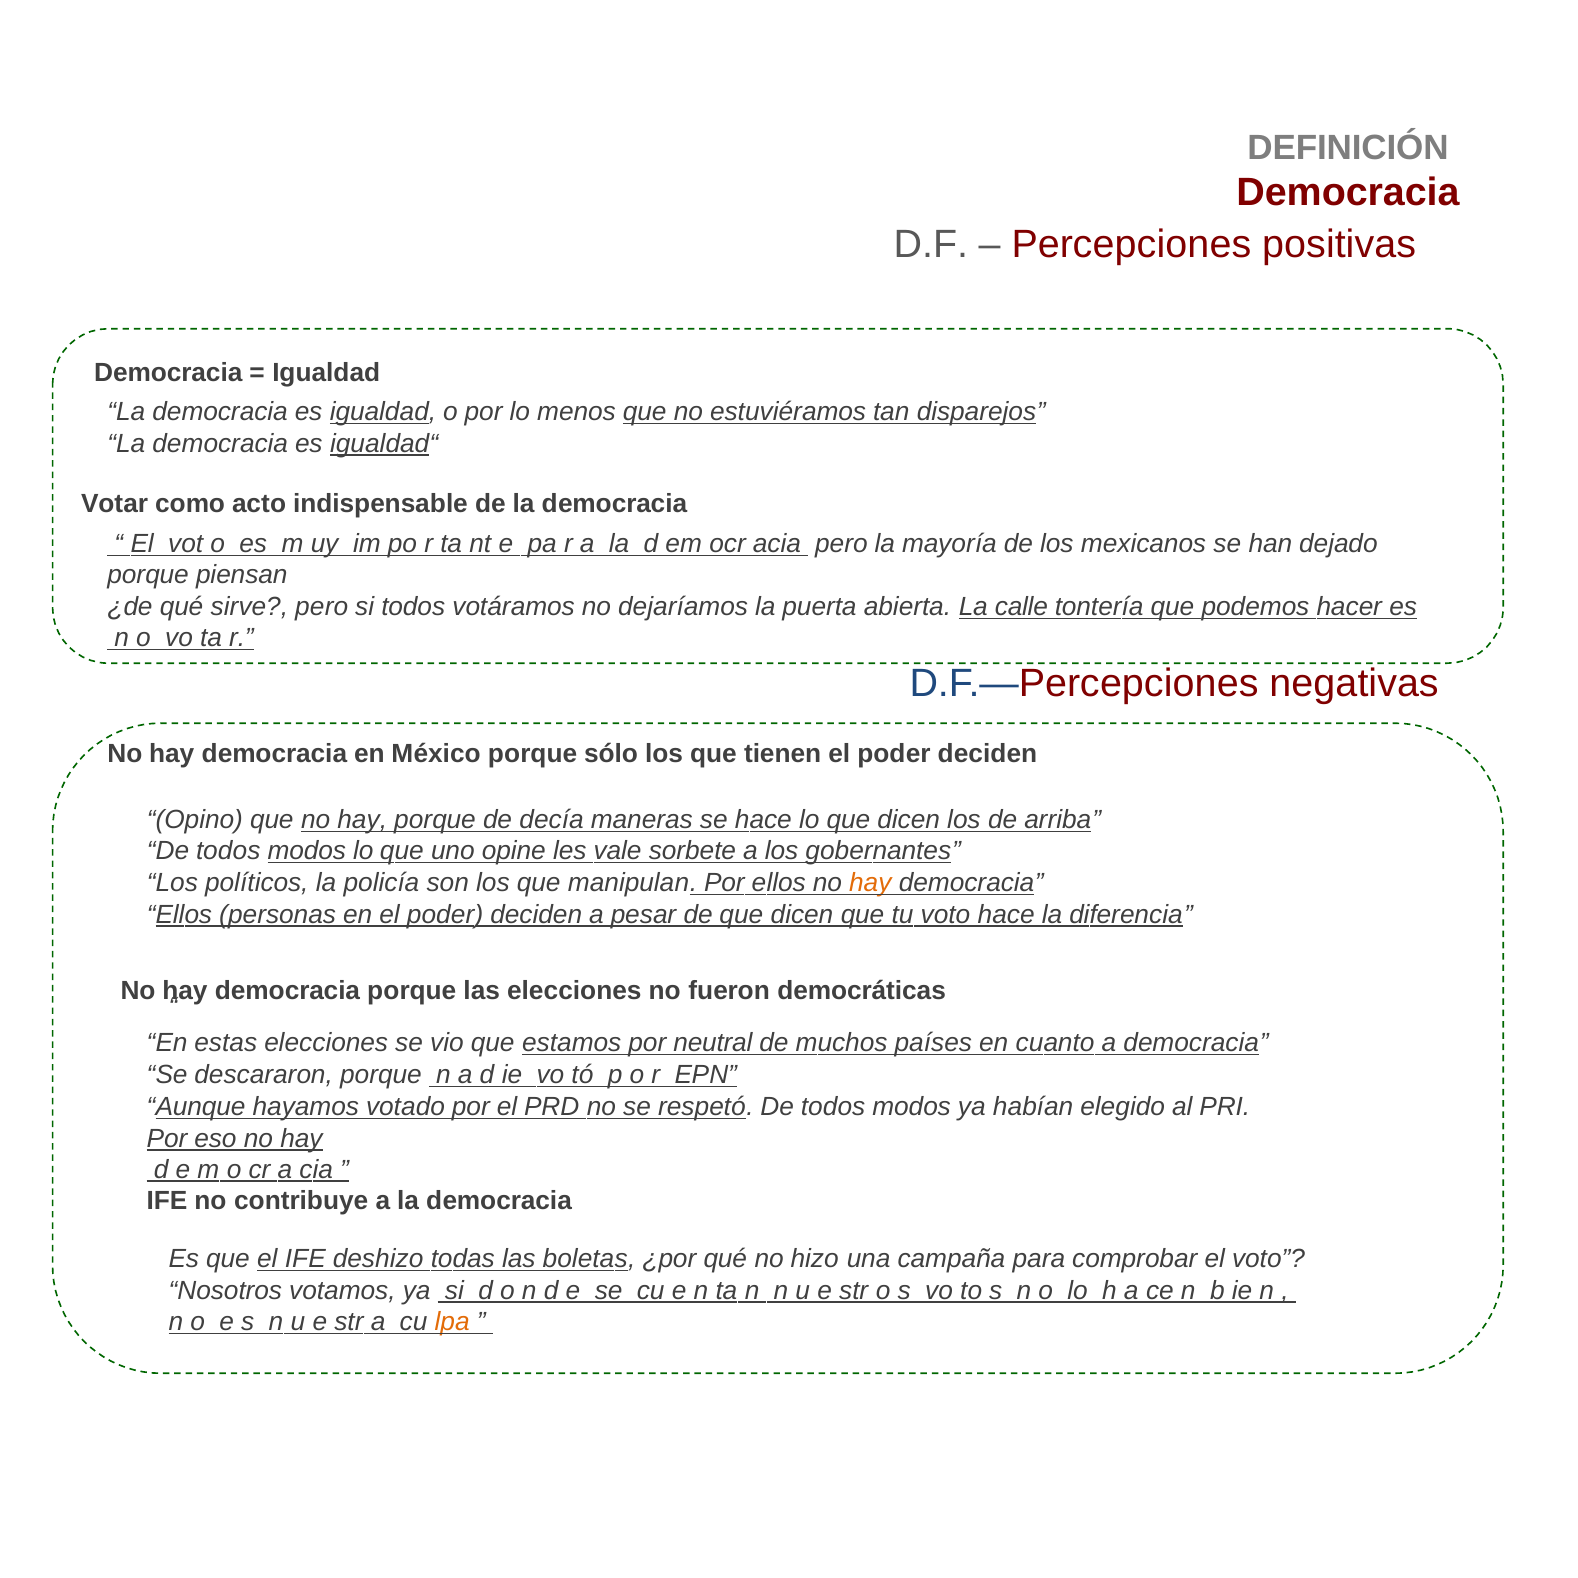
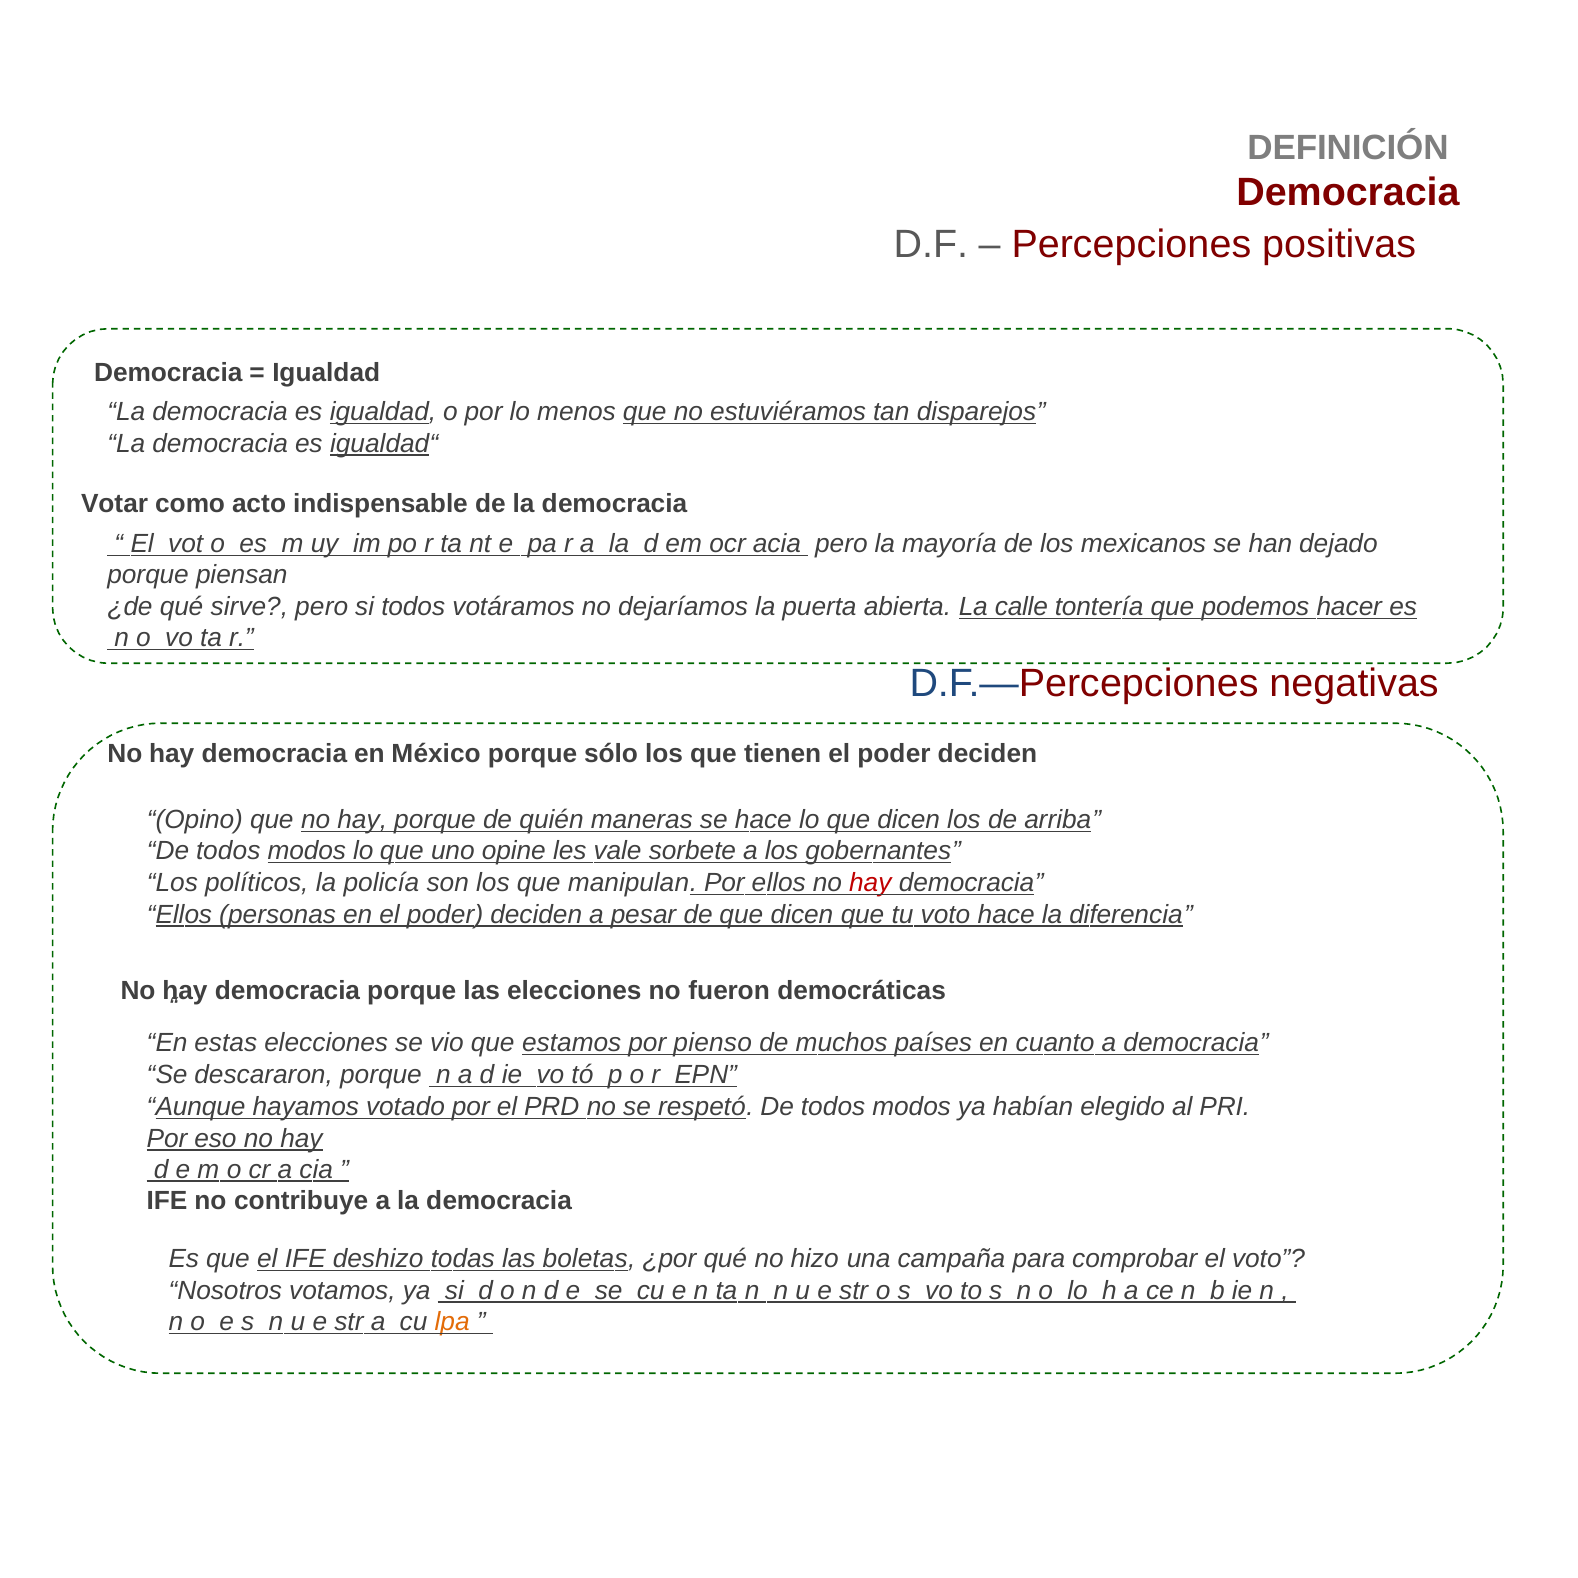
decía: decía -> quién (552, 820)
hay colour: orange -> red (870, 883)
neutral: neutral -> pienso (713, 1043)
